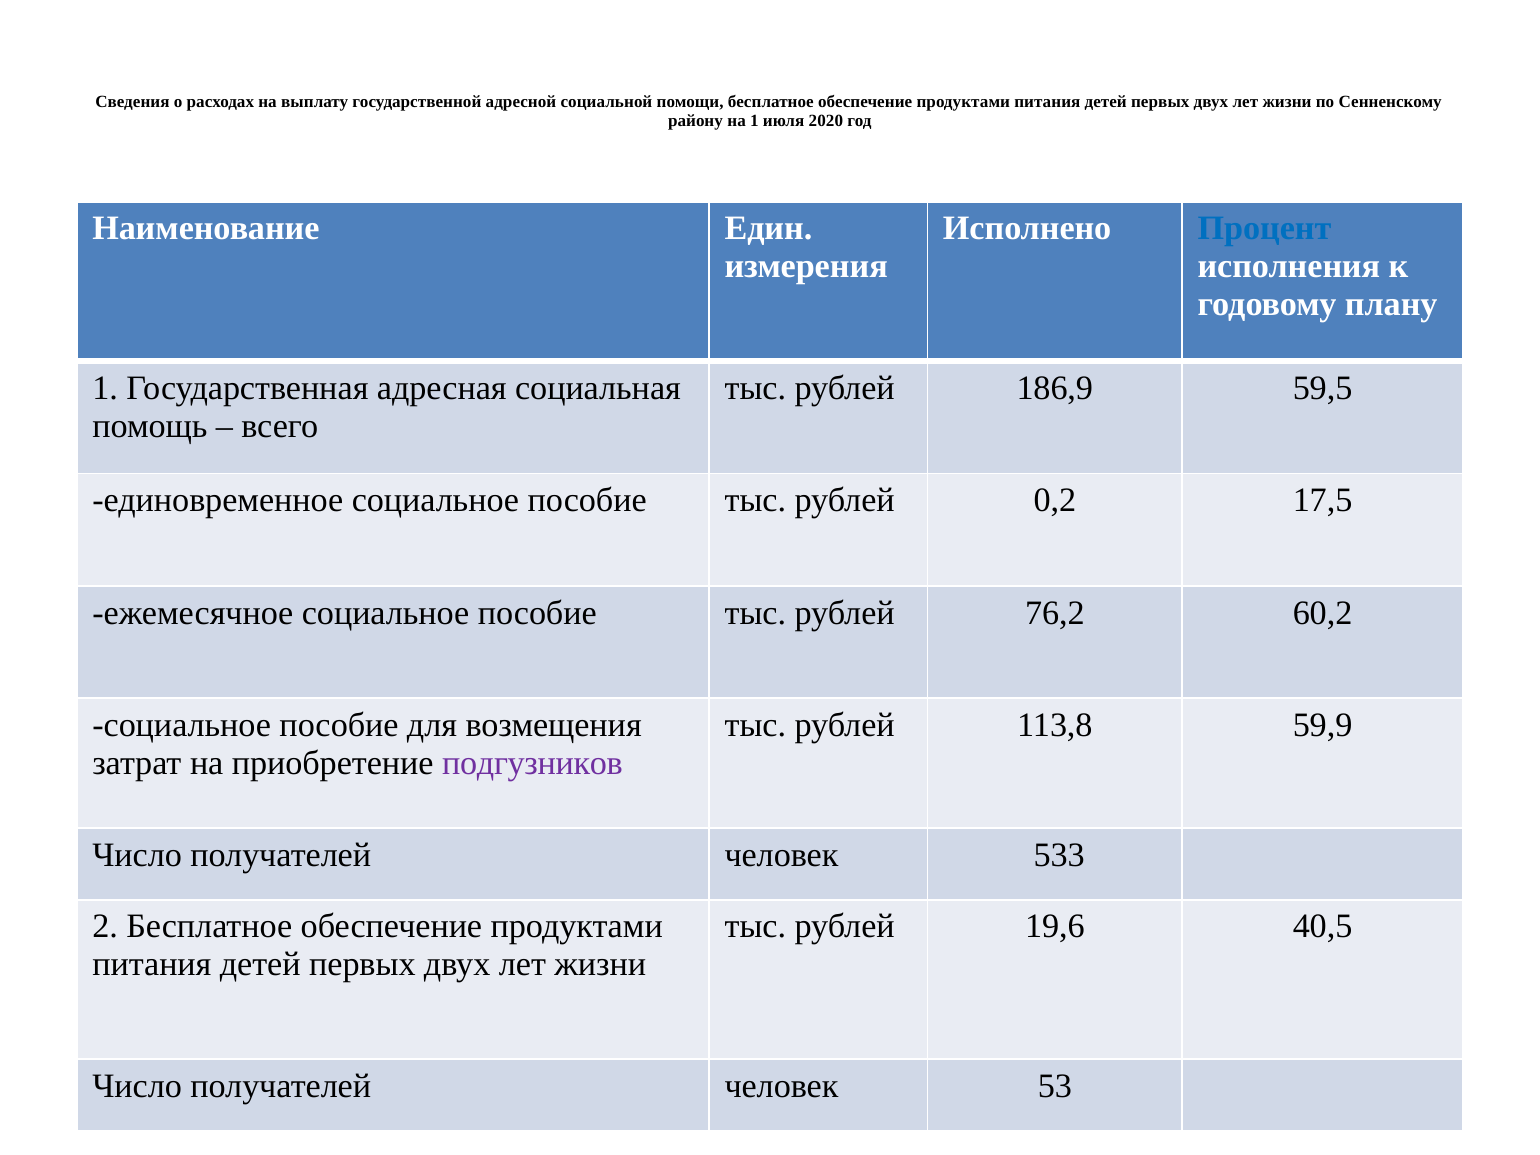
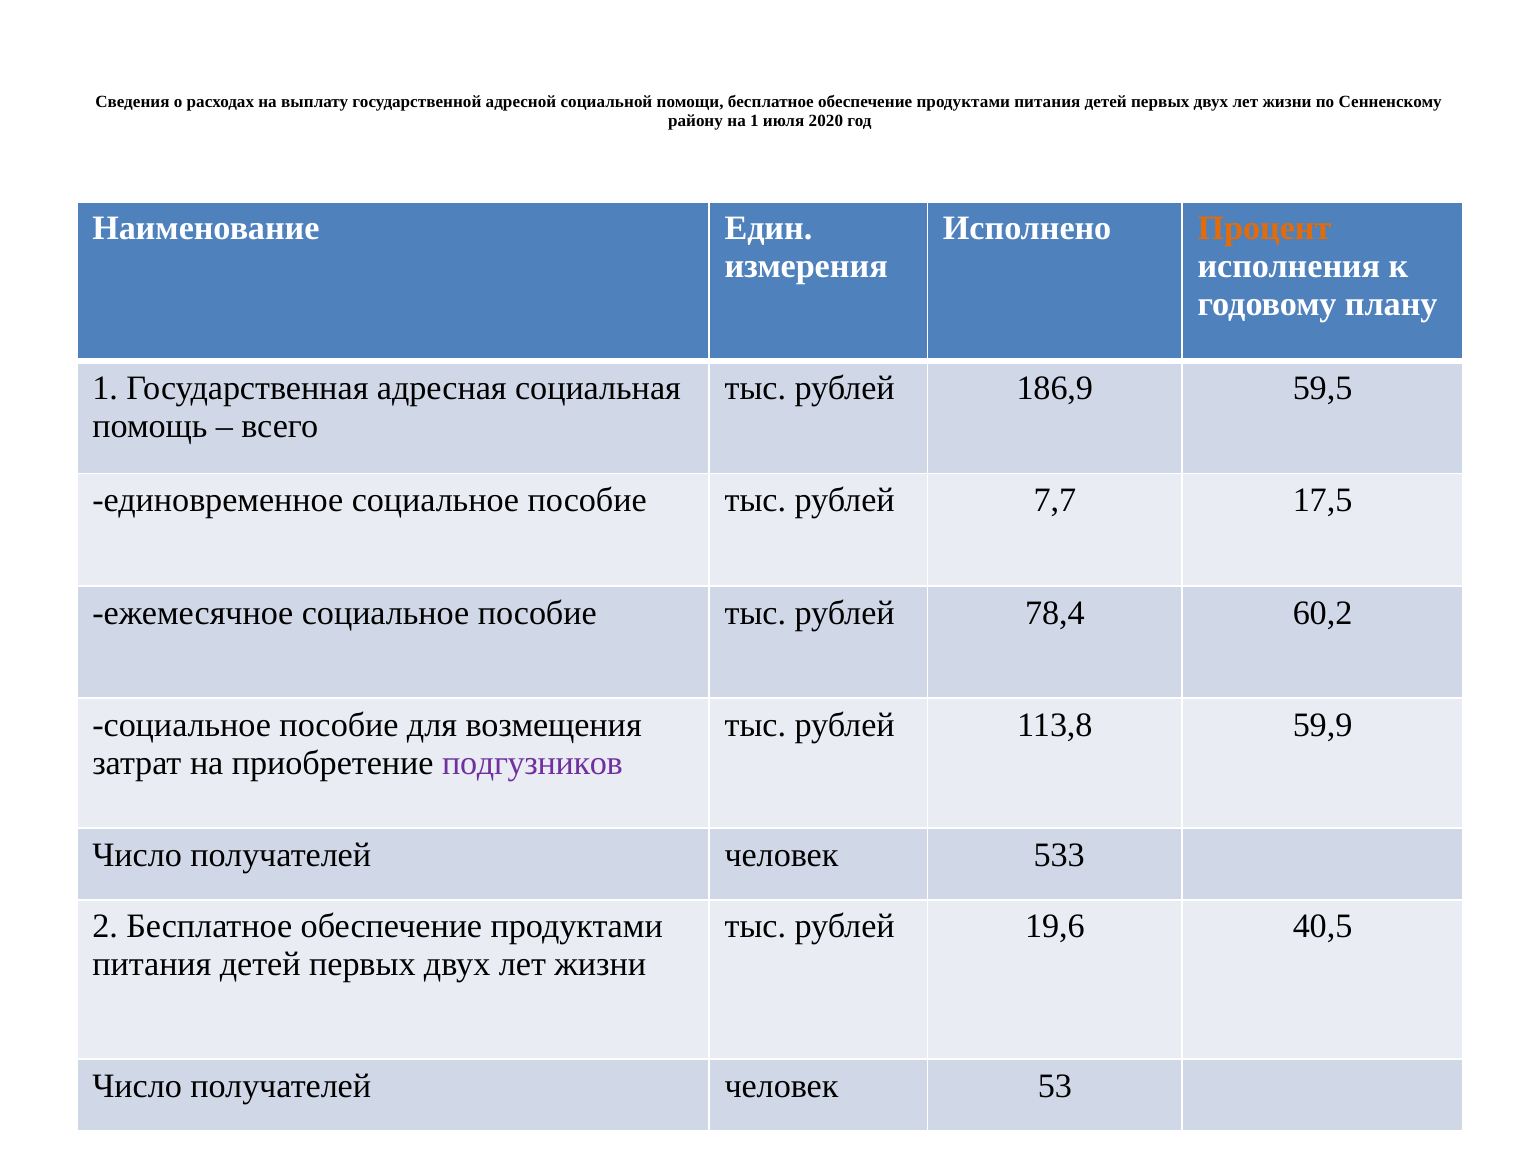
Процент colour: blue -> orange (1264, 229)
0,2: 0,2 -> 7,7 (1055, 501)
76,2: 76,2 -> 78,4 (1055, 613)
